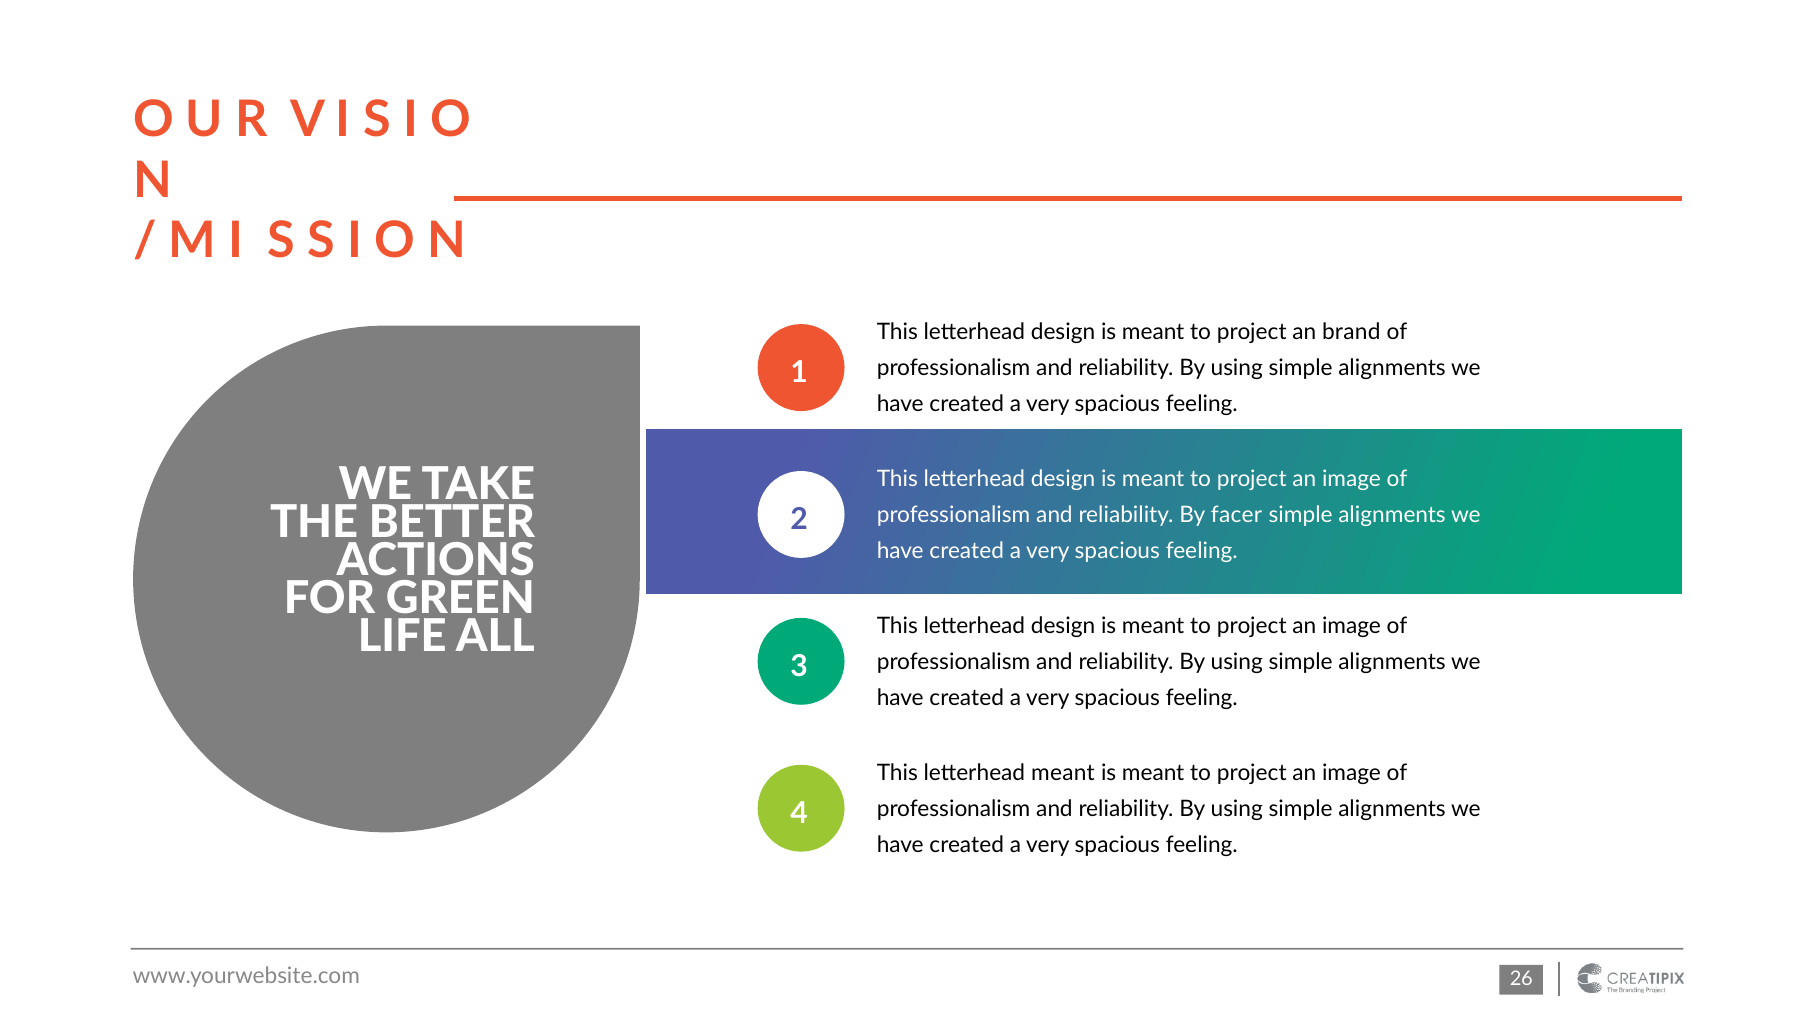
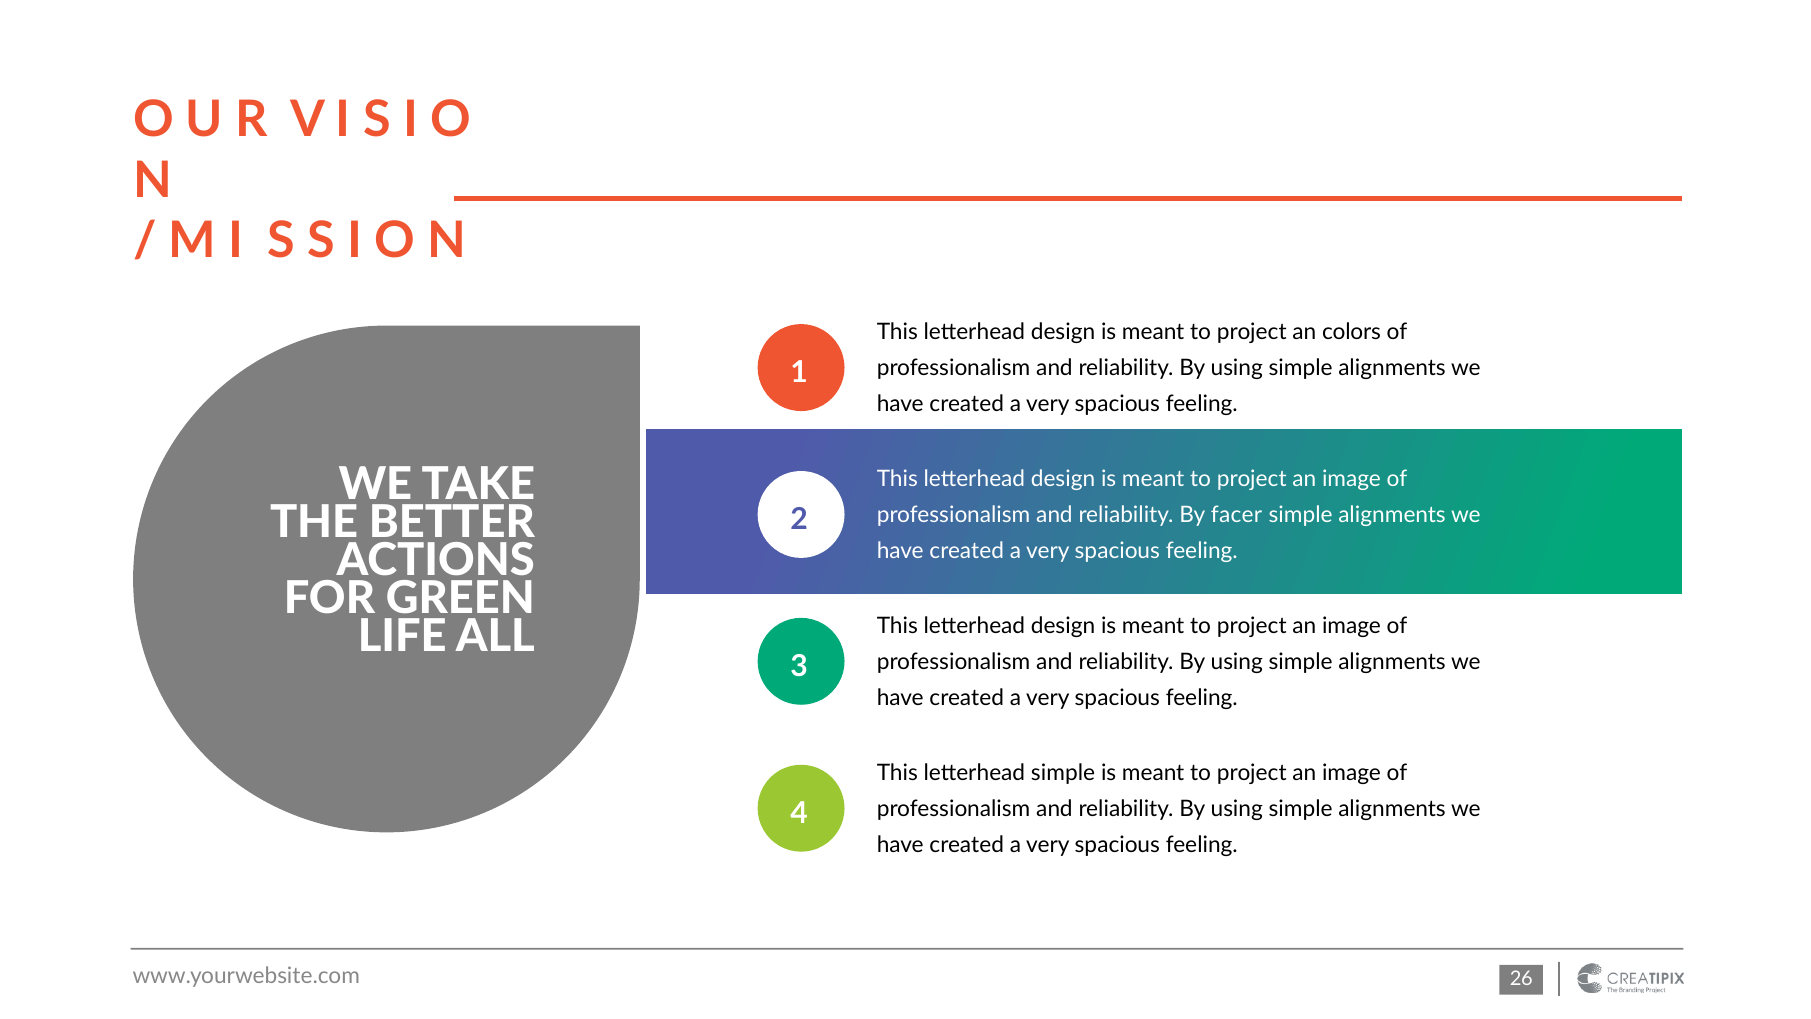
brand: brand -> colors (1352, 332)
letterhead meant: meant -> simple (1063, 772)
